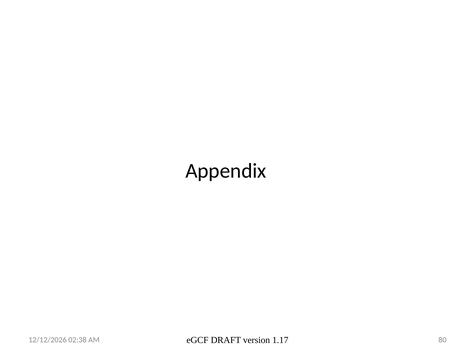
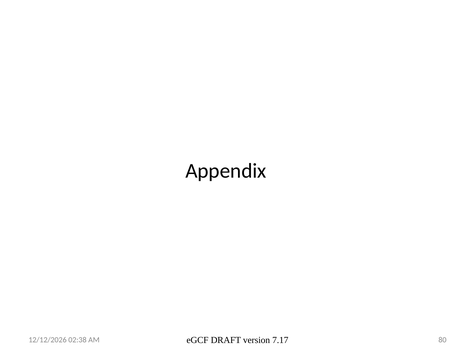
1.17: 1.17 -> 7.17 (280, 340)
